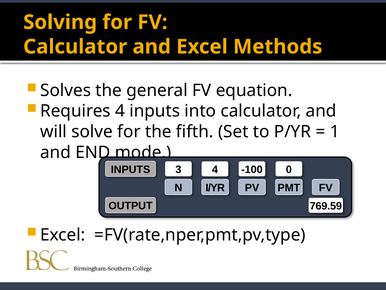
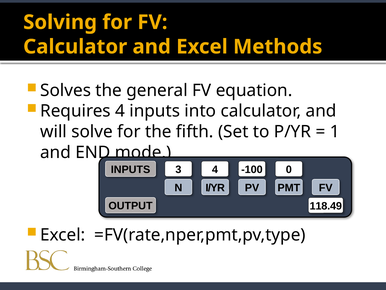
769.59: 769.59 -> 118.49 (326, 206)
